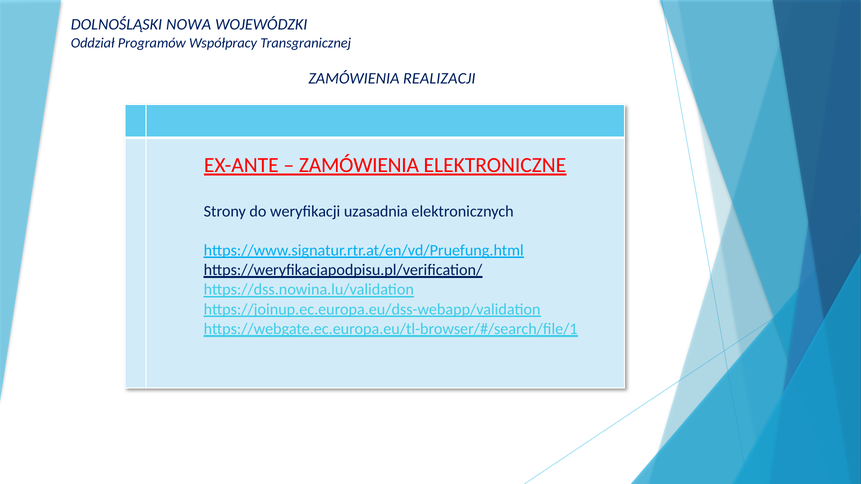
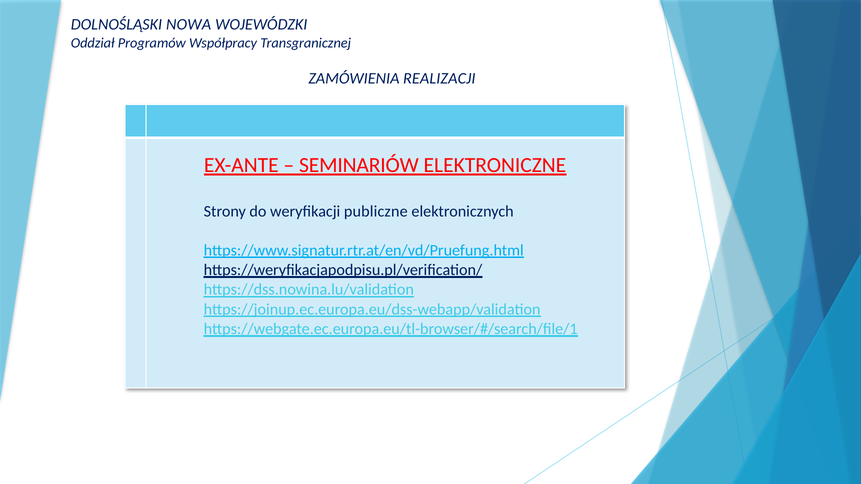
ZAMÓWIENIA: ZAMÓWIENIA -> SEMINARIÓW (359, 165)
uzasadnia: uzasadnia -> publiczne (376, 212)
